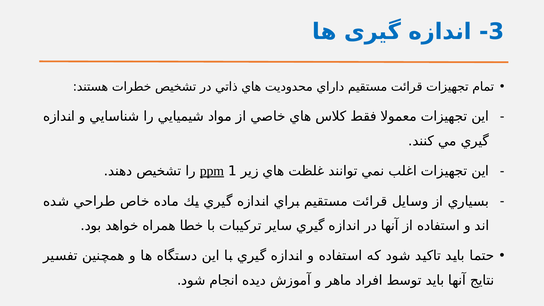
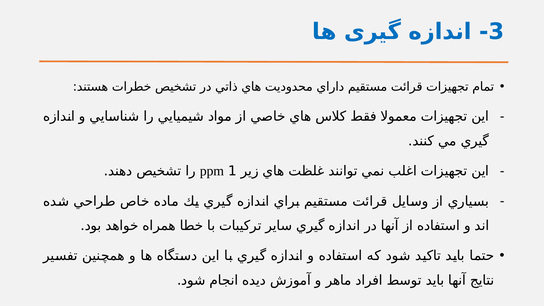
ppm underline: present -> none (212, 171)
